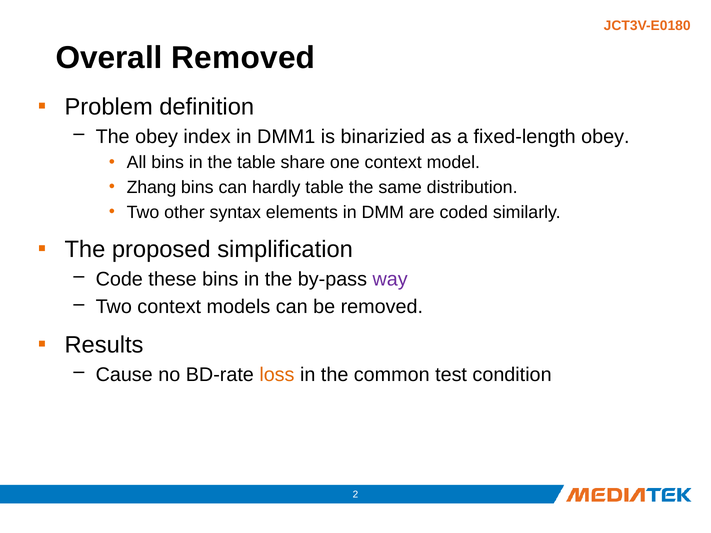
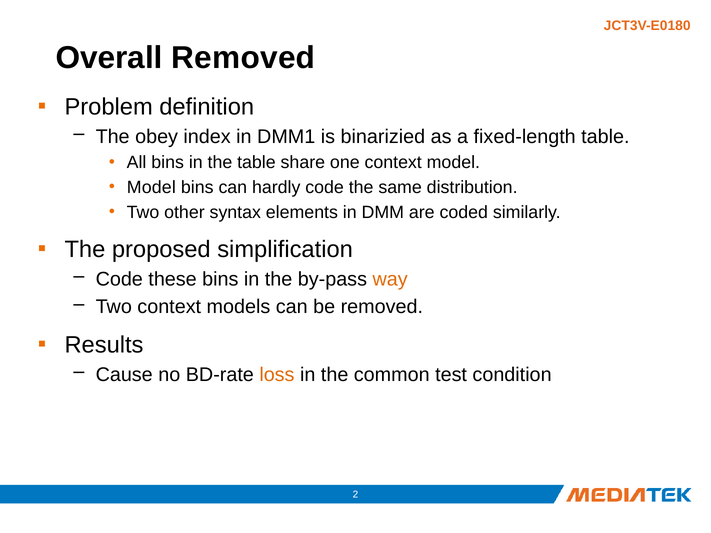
fixed-length obey: obey -> table (605, 137)
Zhang: Zhang -> Model (151, 187)
hardly table: table -> code (325, 187)
way colour: purple -> orange (390, 279)
